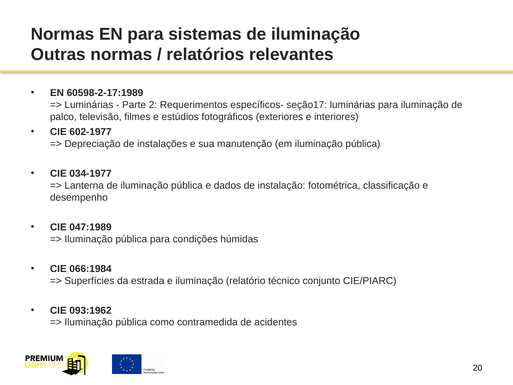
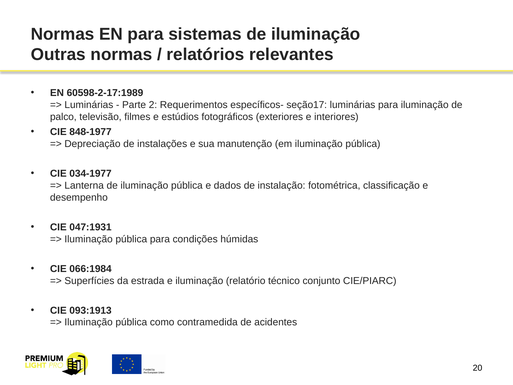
602-1977: 602-1977 -> 848-1977 (90, 132)
047:1989: 047:1989 -> 047:1931 (90, 227)
093:1962: 093:1962 -> 093:1913 (90, 310)
